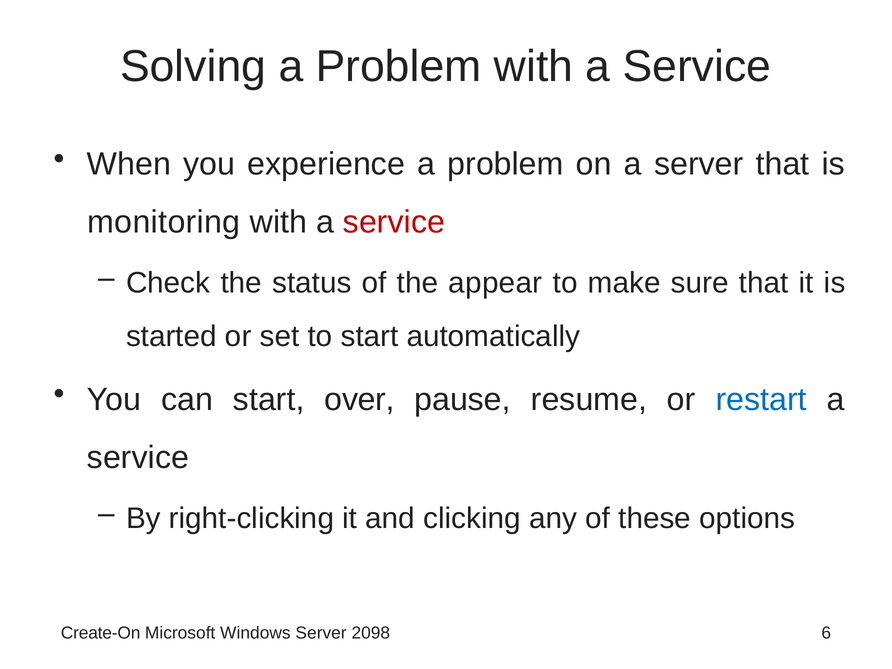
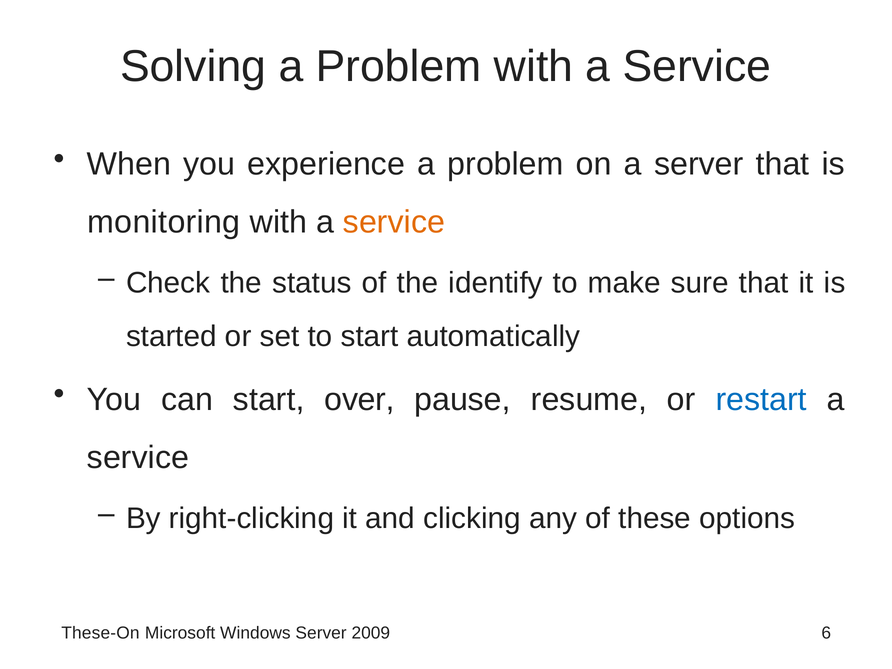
service colour: red -> orange (394, 222)
appear: appear -> identify (496, 283)
Create-On: Create-On -> These-On (100, 633)
2098: 2098 -> 2009 (371, 633)
